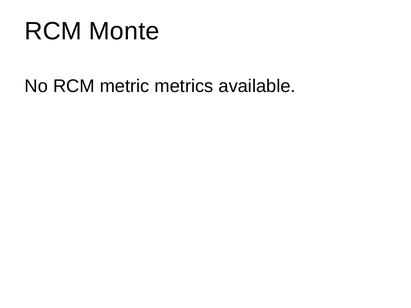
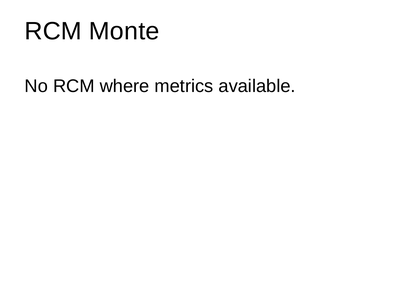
metric: metric -> where (125, 86)
